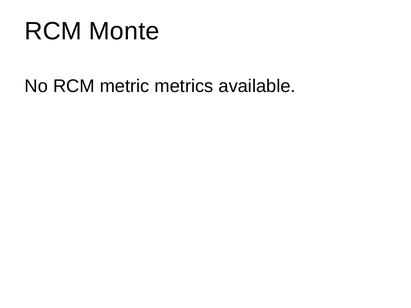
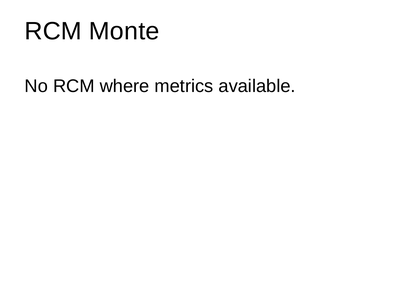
metric: metric -> where (125, 86)
